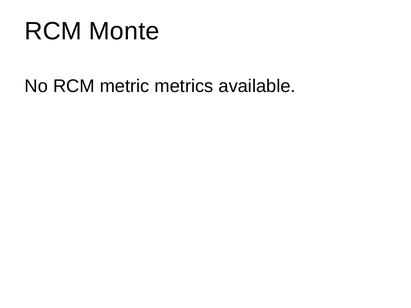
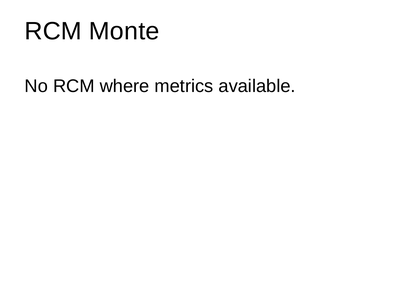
metric: metric -> where (125, 86)
